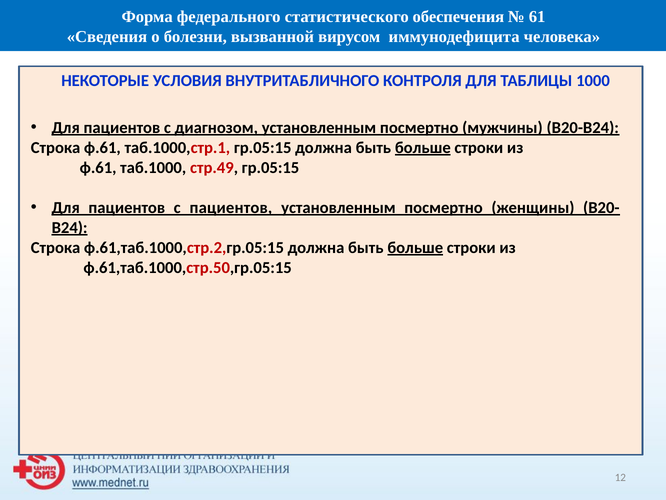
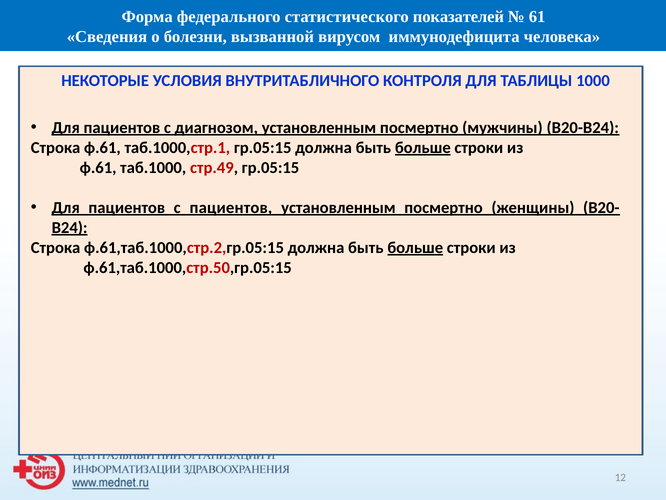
обеспечения: обеспечения -> показателей (458, 17)
